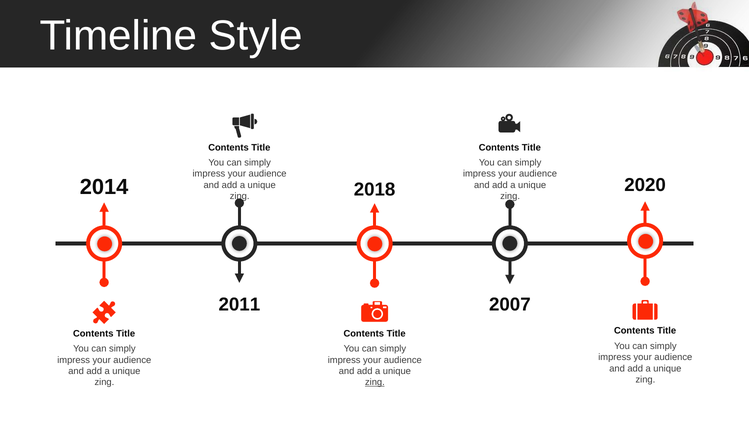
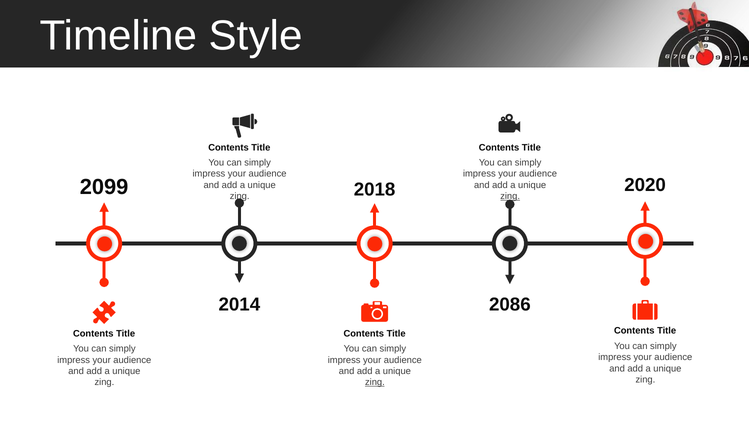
2014: 2014 -> 2099 (104, 187)
zing underline: none -> present (510, 196)
2011: 2011 -> 2014 (239, 305)
2007: 2007 -> 2086 (510, 305)
